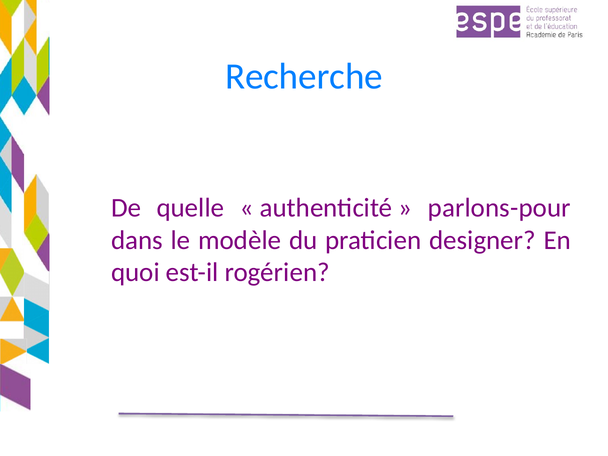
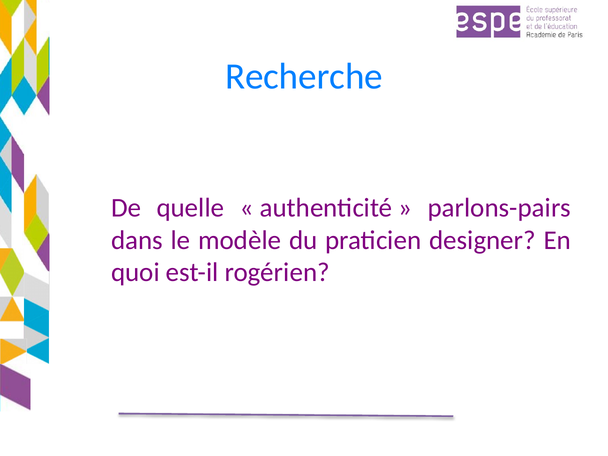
parlons-pour: parlons-pour -> parlons-pairs (499, 208)
